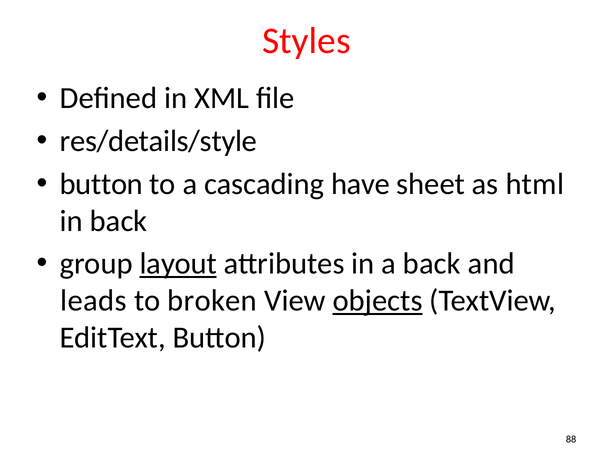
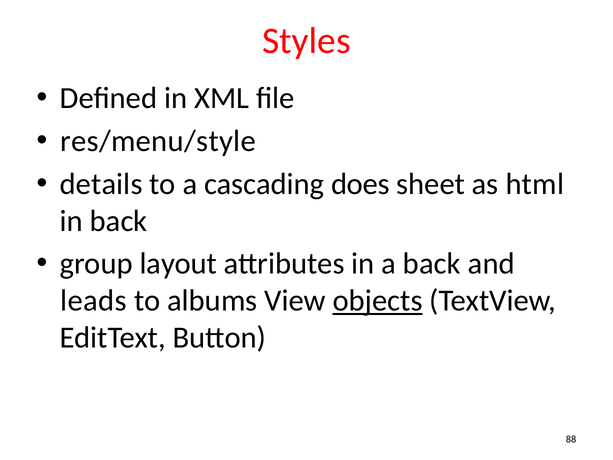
res/details/style: res/details/style -> res/menu/style (158, 141)
button: button -> details (101, 184)
have: have -> does (360, 184)
layout underline: present -> none (178, 264)
broken: broken -> albums (212, 300)
